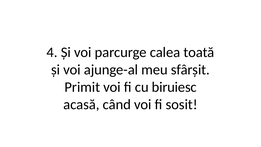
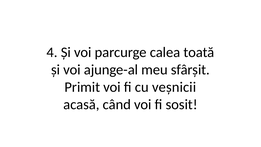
biruiesc: biruiesc -> veșnicii (174, 87)
